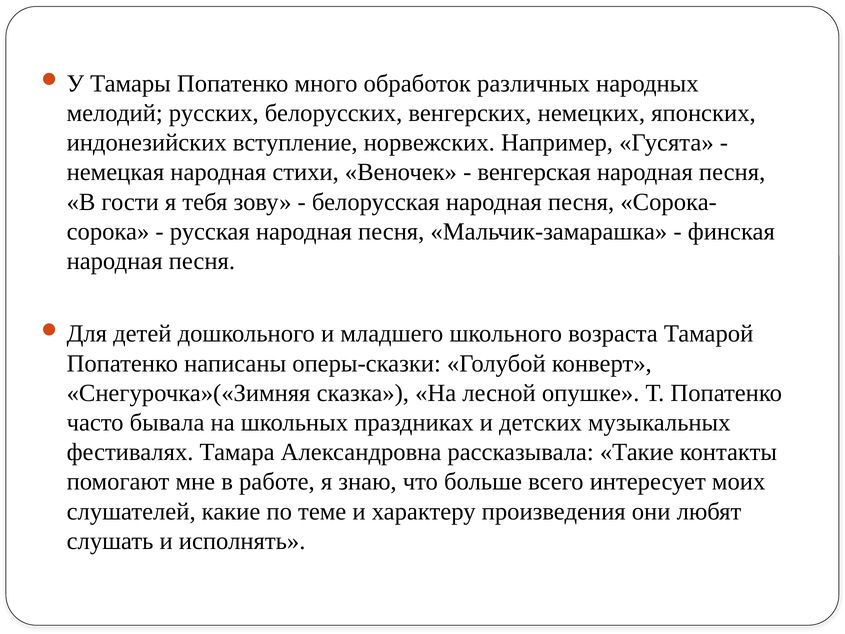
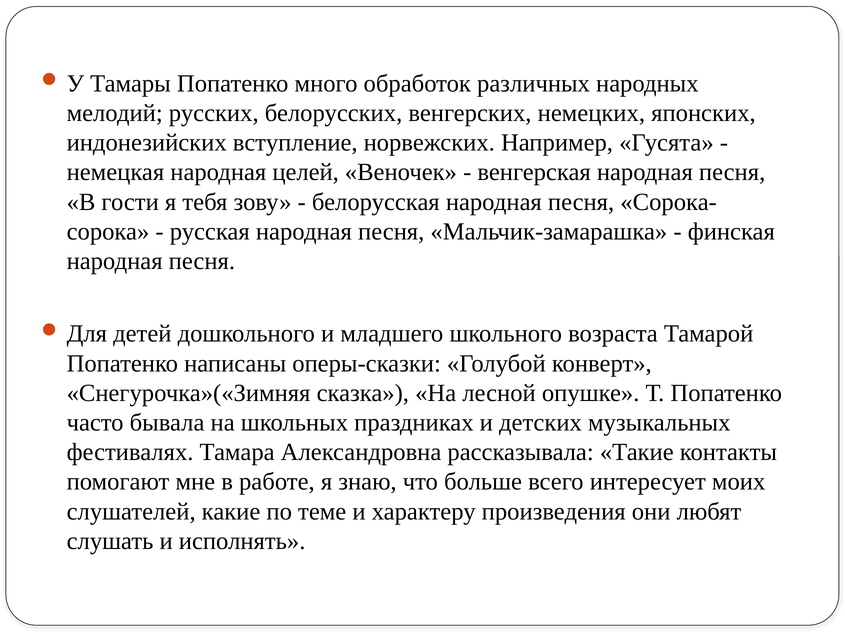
стихи: стихи -> целей (306, 172)
